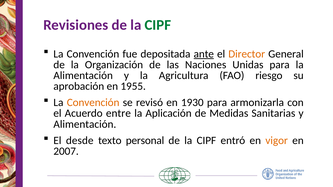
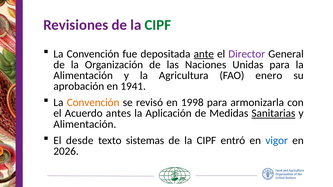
Director colour: orange -> purple (247, 54)
riesgo: riesgo -> enero (269, 76)
1955: 1955 -> 1941 (133, 86)
1930: 1930 -> 1998 (192, 103)
entre: entre -> antes (118, 114)
Sanitarias underline: none -> present (273, 114)
personal: personal -> sistemas (145, 141)
vigor colour: orange -> blue (277, 141)
2007: 2007 -> 2026 (66, 152)
